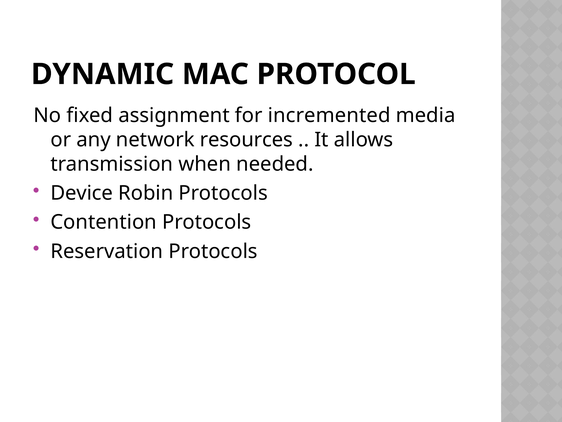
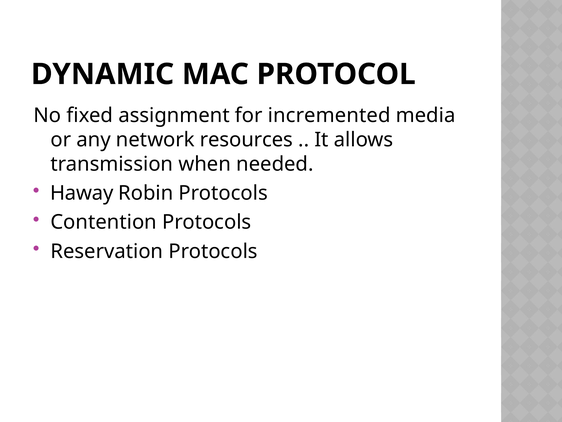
Device: Device -> Haway (82, 193)
